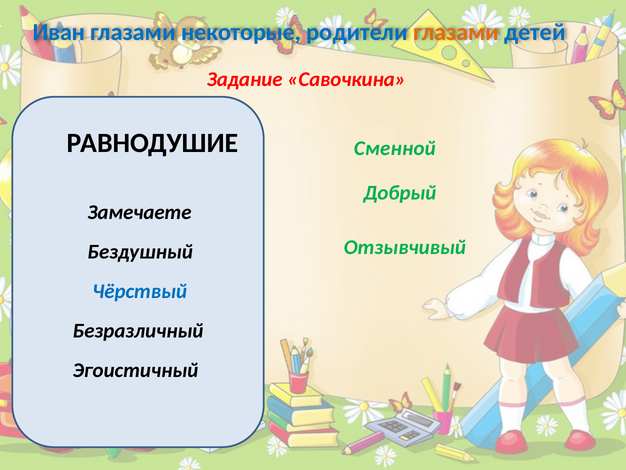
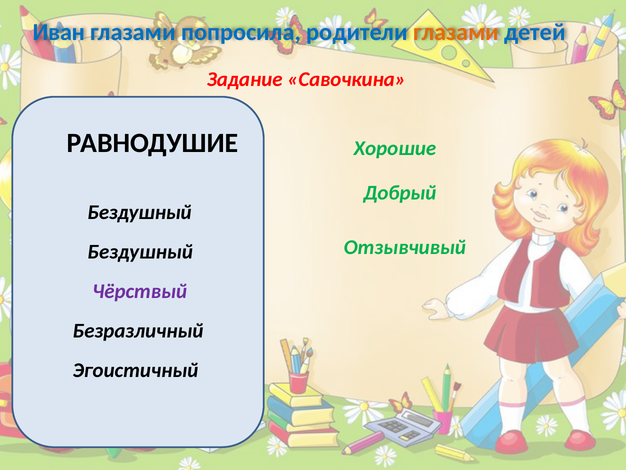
некоторые: некоторые -> попросила (241, 32)
Сменной: Сменной -> Хорошие (395, 148)
Замечаете: Замечаете -> Бездушный (140, 212)
Чёрствый colour: blue -> purple (140, 291)
